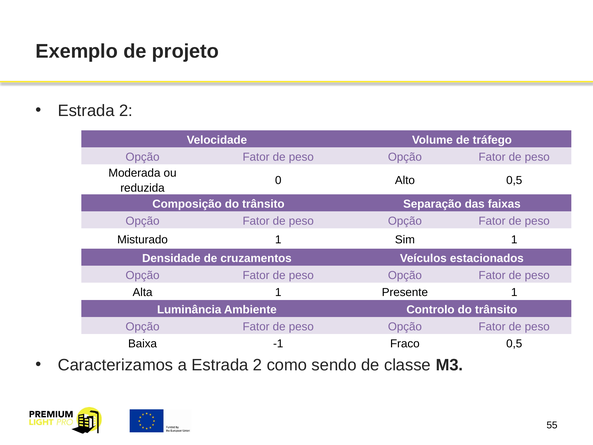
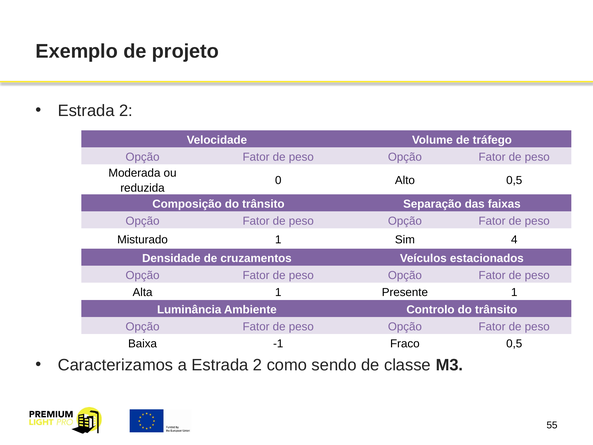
Sim 1: 1 -> 4 (514, 240)
